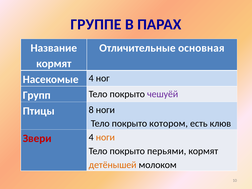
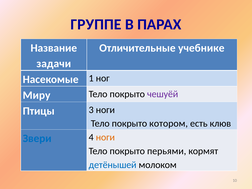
основная: основная -> учебнике (201, 48)
кормят: кормят -> задачи (54, 64)
Насекомые 4: 4 -> 1 (91, 78)
Групп: Групп -> Миру (37, 95)
8: 8 -> 3 (91, 110)
Звери colour: red -> blue (37, 138)
детёнышей colour: orange -> blue (113, 165)
